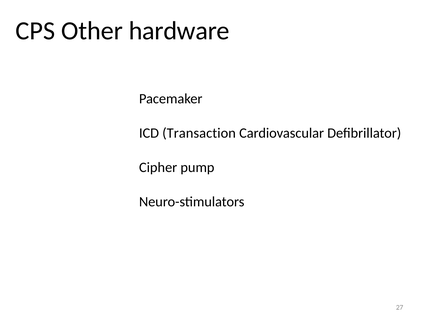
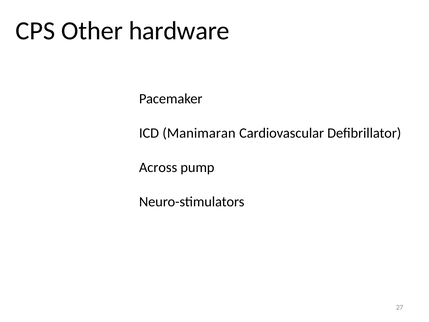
Transaction: Transaction -> Manimaran (199, 133)
Cipher: Cipher -> Across (158, 167)
